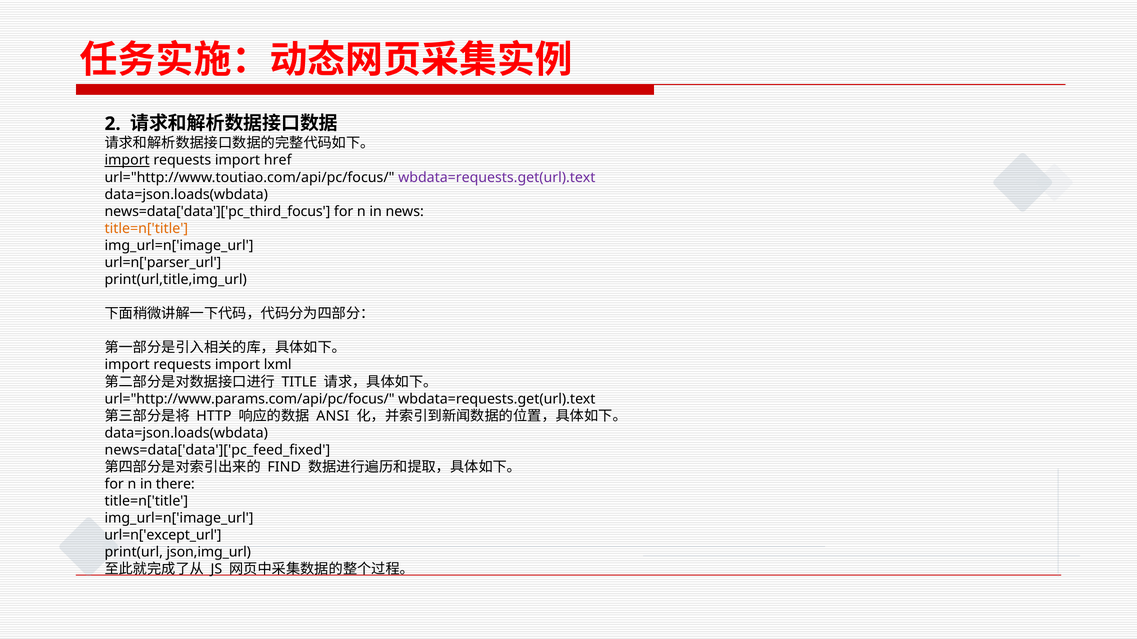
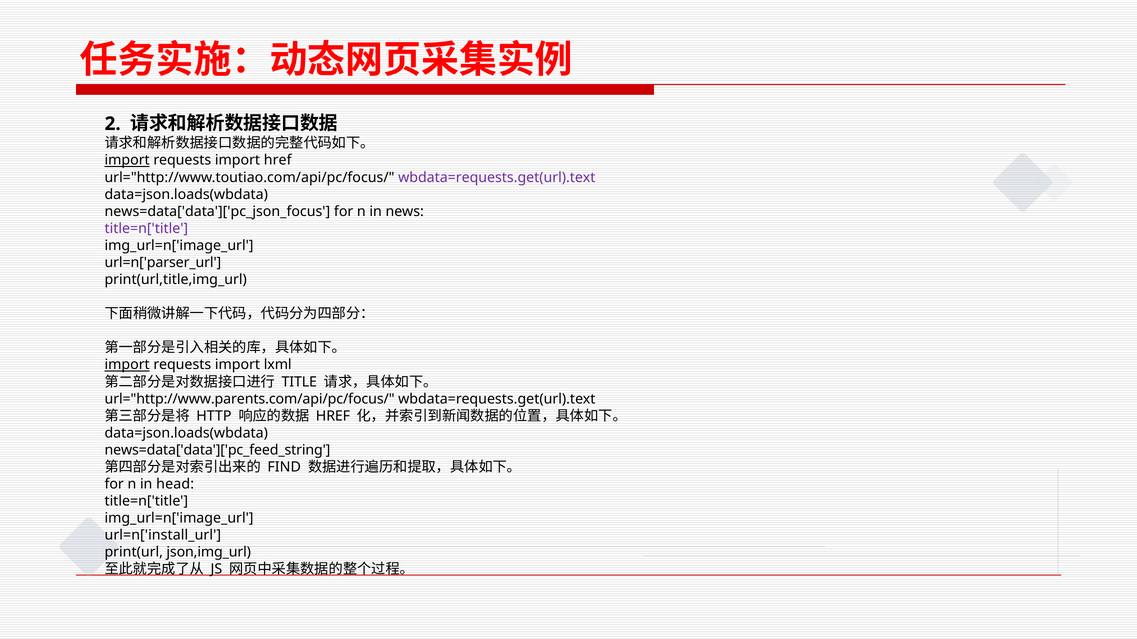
news=data['data']['pc_third_focus: news=data['data']['pc_third_focus -> news=data['data']['pc_json_focus (217, 212)
title=n['title colour: orange -> purple (146, 229)
import underline: none -> present (127, 365)
url="http://www.params.com/api/pc/focus/: url="http://www.params.com/api/pc/focus/ -> url="http://www.parents.com/api/pc/focus/ (250, 399)
ANSI: ANSI -> HREF (333, 416)
news=data['data']['pc_feed_ﬁxed: news=data['data']['pc_feed_ﬁxed -> news=data['data']['pc_feed_string (217, 450)
there: there -> head (175, 484)
url=n['except_url: url=n['except_url -> url=n['install_url (163, 536)
